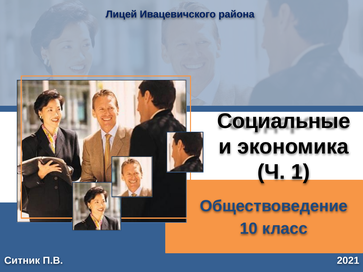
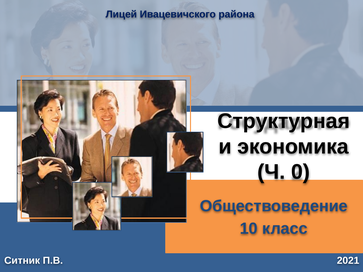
Социальные: Социальные -> Структурная (284, 121)
1: 1 -> 0 (300, 172)
